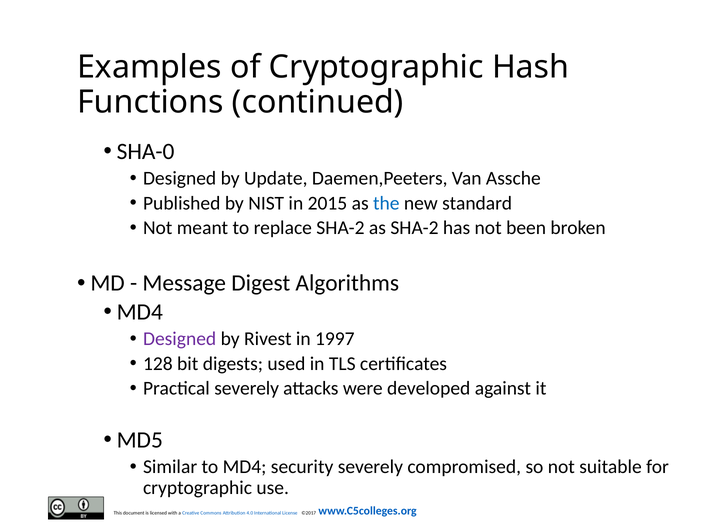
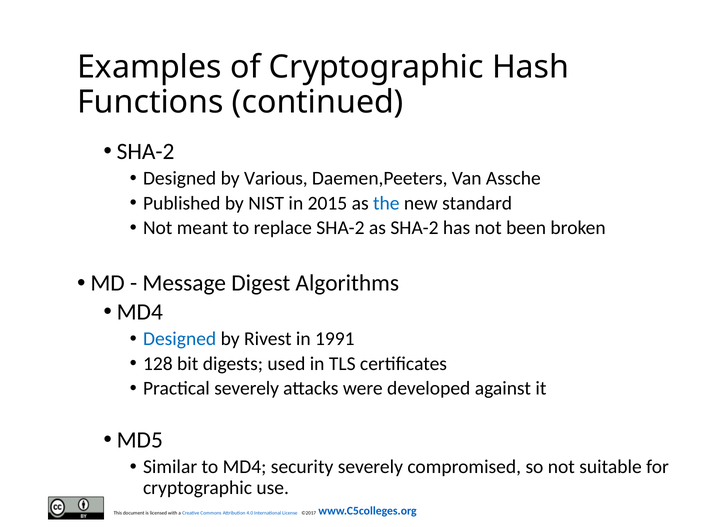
SHA-0: SHA-0 -> SHA-2 (146, 152)
Update: Update -> Various (276, 178)
Designed colour: purple -> blue (180, 339)
1997: 1997 -> 1991 (335, 339)
